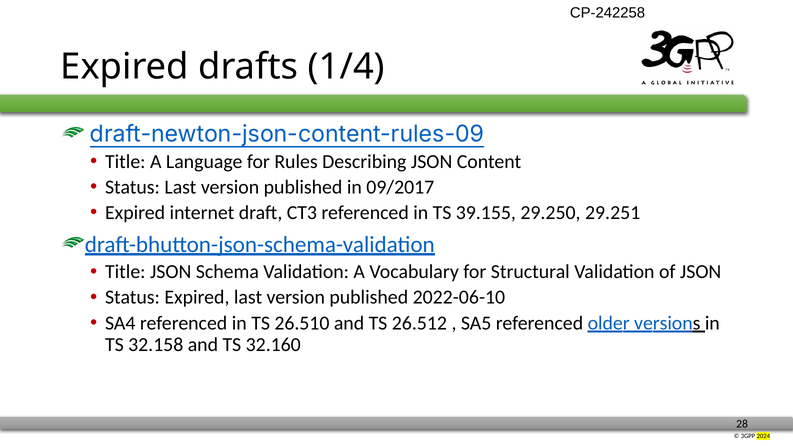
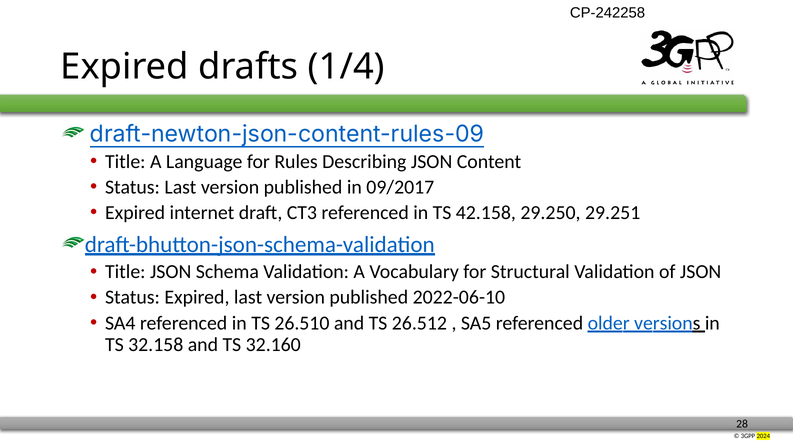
39.155: 39.155 -> 42.158 (486, 213)
